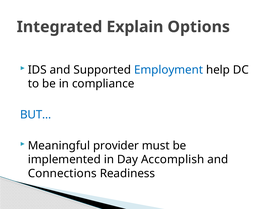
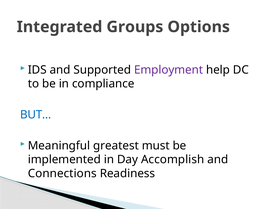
Explain: Explain -> Groups (135, 27)
Employment colour: blue -> purple (169, 70)
provider: provider -> greatest (116, 146)
